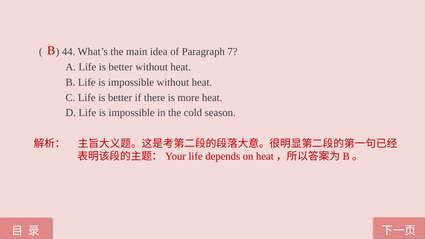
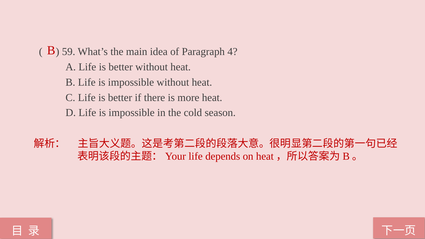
44: 44 -> 59 (69, 52)
7: 7 -> 4 (232, 52)
